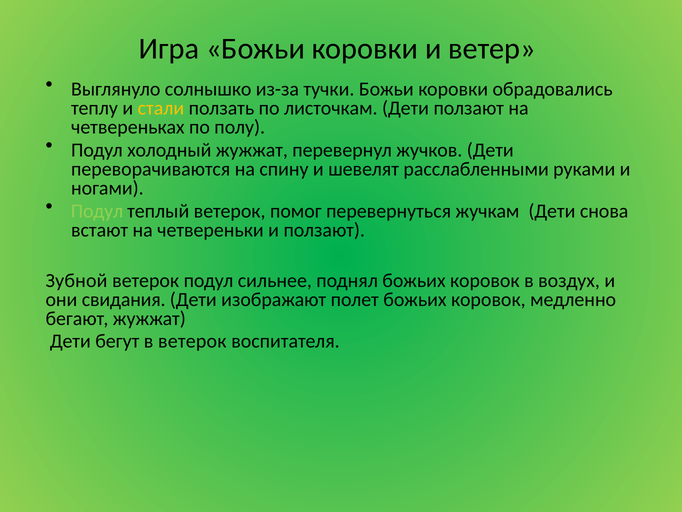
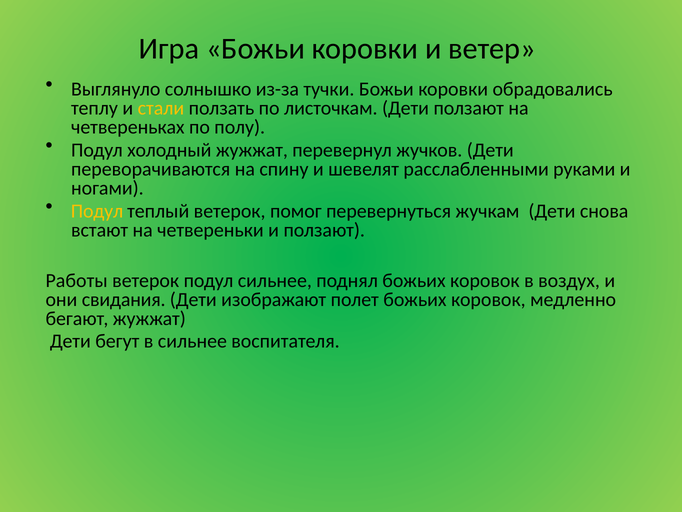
Подул colour: light green -> yellow (97, 211)
Зубной: Зубной -> Работы (77, 280)
в ветерок: ветерок -> сильнее (192, 341)
